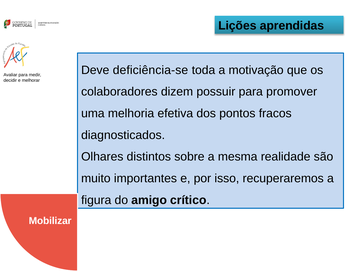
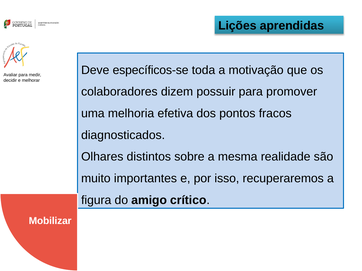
deficiência-se: deficiência-se -> específicos-se (151, 70)
